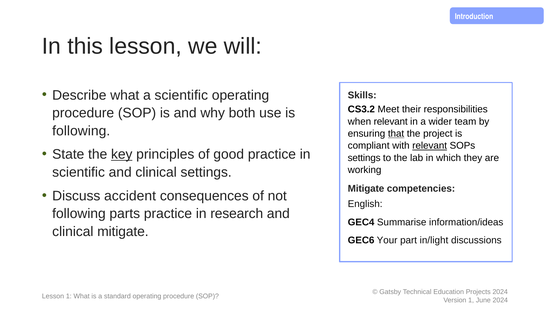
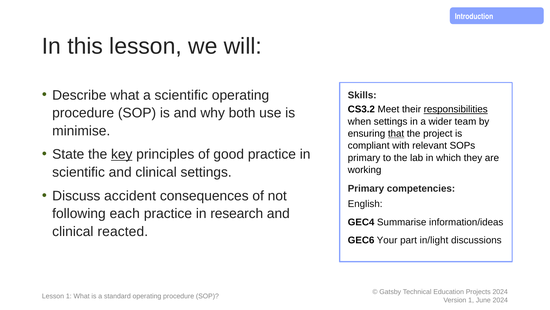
responsibilities underline: none -> present (456, 109)
when relevant: relevant -> settings (391, 121)
following: following -> minimise (81, 131)
relevant underline: present -> none (430, 145)
settings: settings -> primary (364, 158)
Mitigate: Mitigate -> Primary (366, 188)
parts: parts -> each (125, 213)
clinical mitigate: mitigate -> reacted (123, 231)
